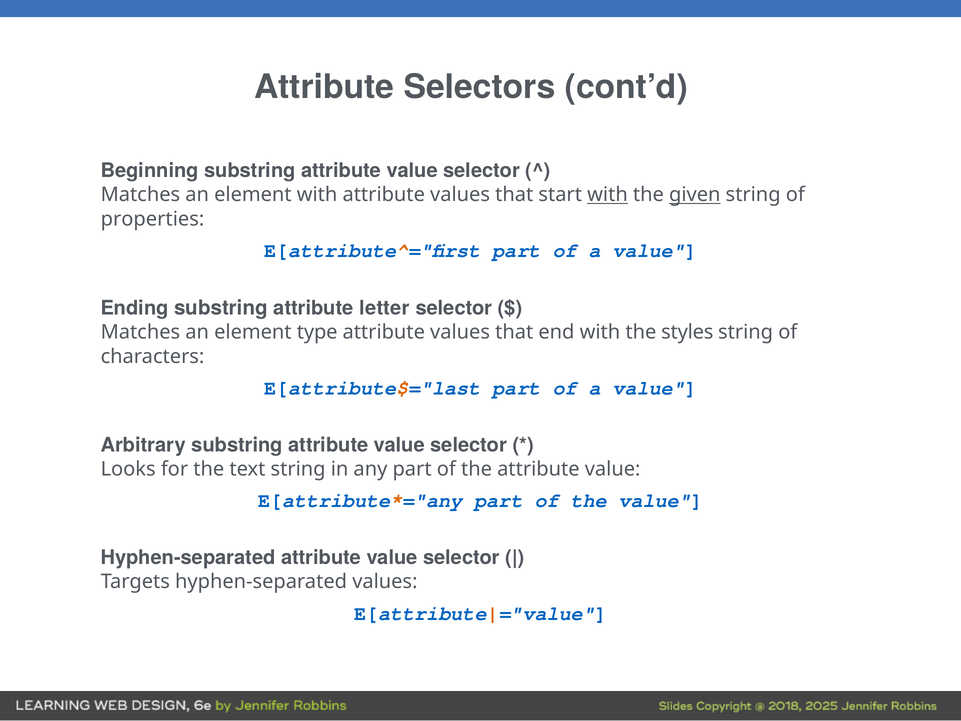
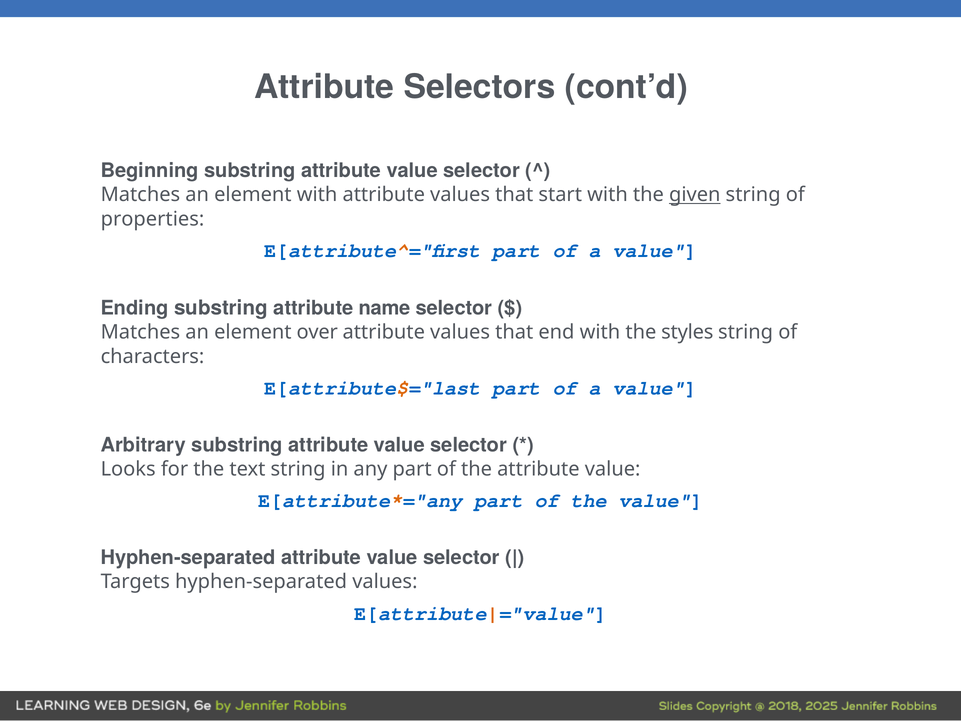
with underline: present -> none (608, 195)
letter: letter -> name (385, 308)
type: type -> over (317, 332)
